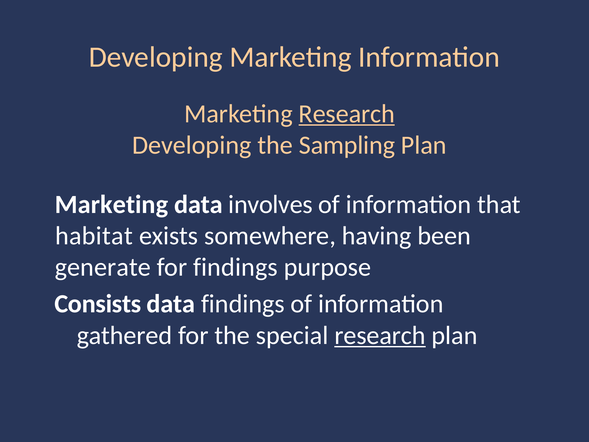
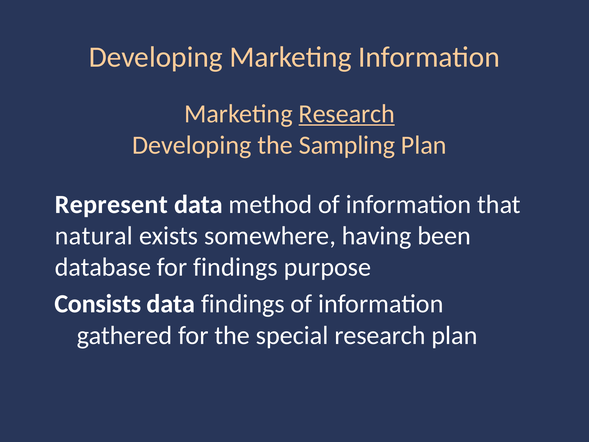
Marketing: Marketing -> Represent (111, 204)
involves: involves -> method (270, 204)
habitat: habitat -> natural (94, 236)
generate: generate -> database (103, 267)
research underline: present -> none (380, 335)
